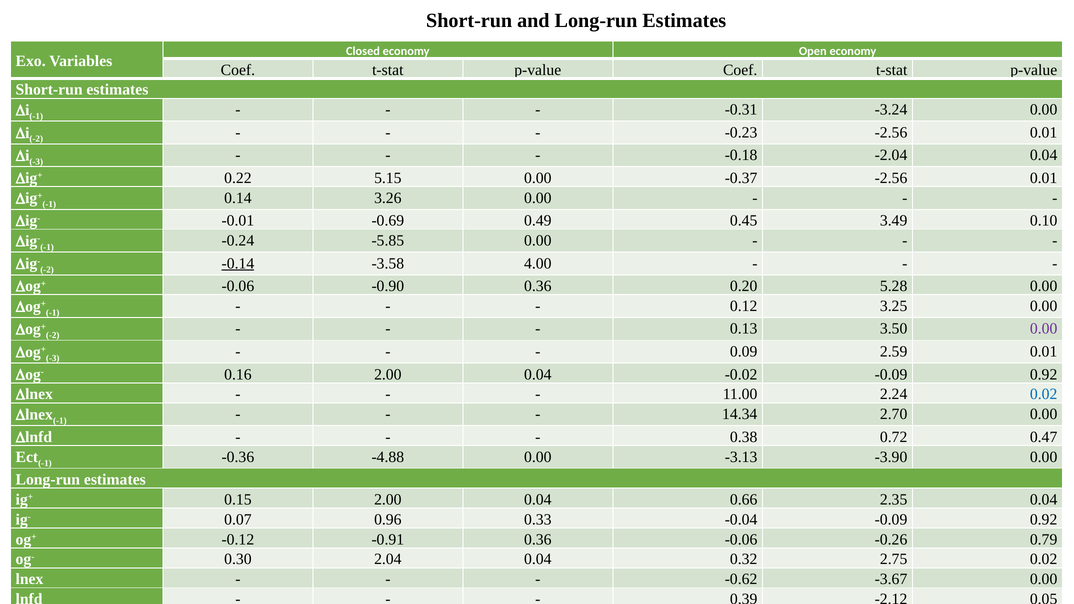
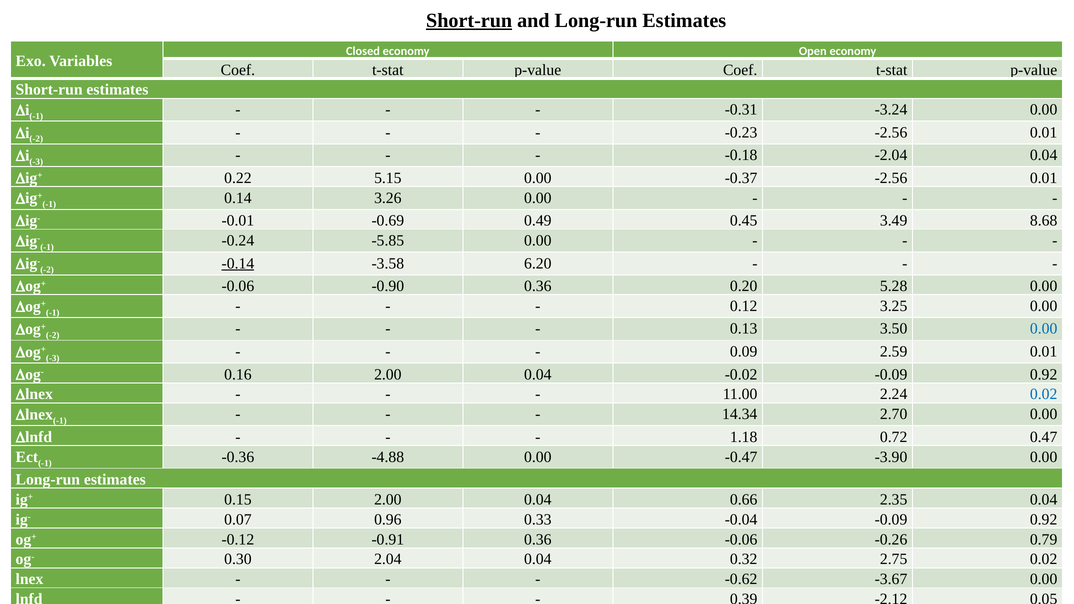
Short-run underline: none -> present (469, 21)
0.10: 0.10 -> 8.68 (1044, 221)
4.00: 4.00 -> 6.20 (538, 263)
0.00 colour: purple -> blue (1044, 329)
0.38: 0.38 -> 1.18 (744, 437)
-3.13: -3.13 -> -0.47 (741, 457)
